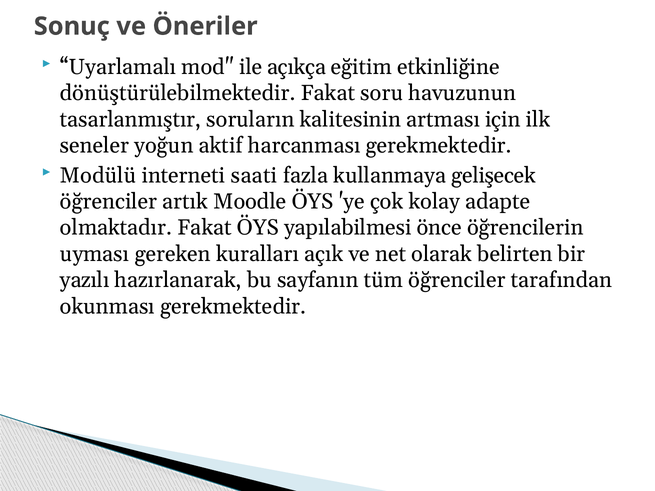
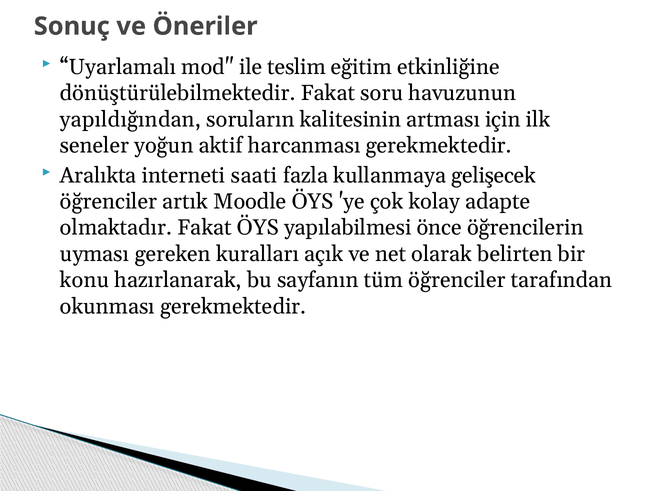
açıkça: açıkça -> teslim (297, 67)
tasarlanmıştır: tasarlanmıştır -> yapıldığından (130, 119)
Modülü: Modülü -> Aralıkta (98, 175)
yazılı: yazılı -> konu (85, 280)
